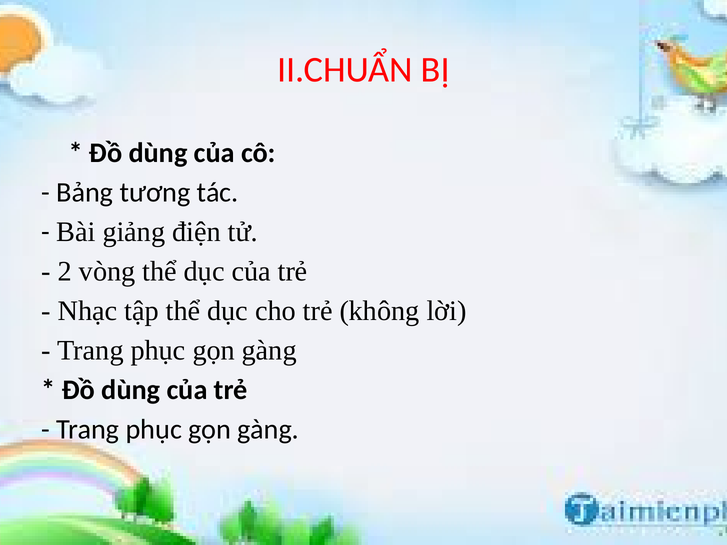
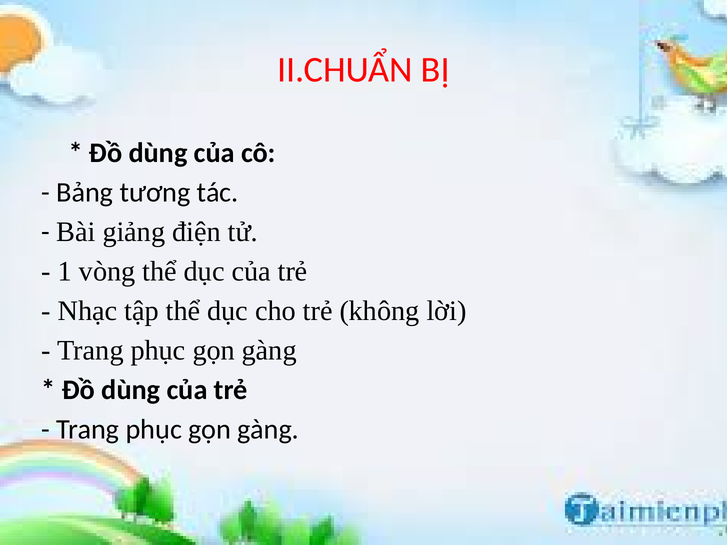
2: 2 -> 1 (65, 272)
